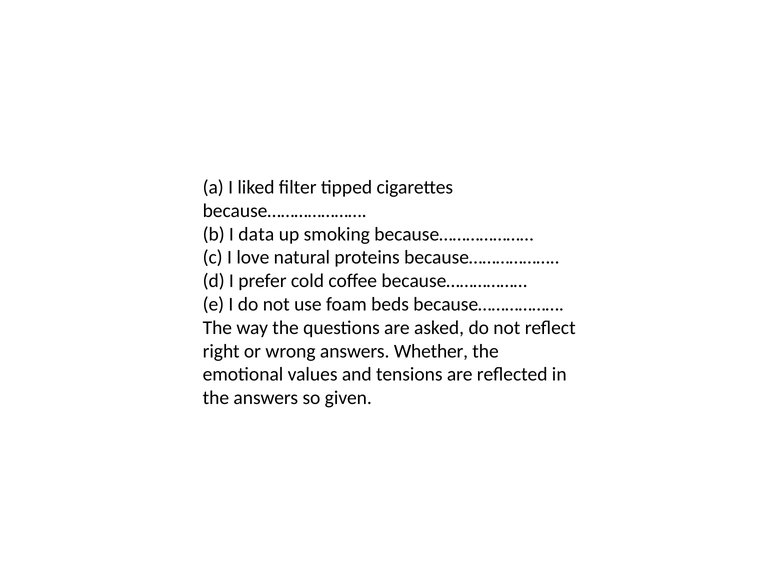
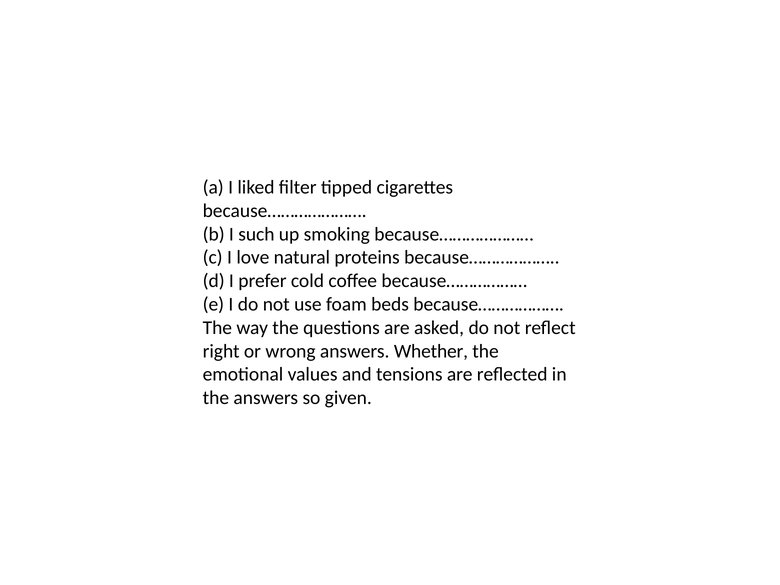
data: data -> such (256, 234)
